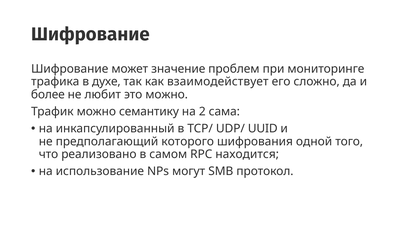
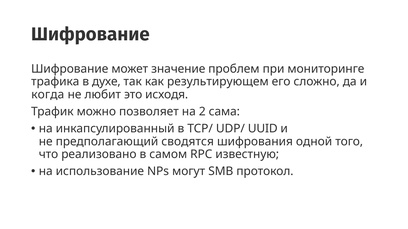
взаимодействует: взаимодействует -> результирующем (218, 82)
более: более -> когда (48, 95)
это можно: можно -> исходя (167, 95)
семантику: семантику -> позволяет (149, 112)
которого: которого -> сводятся (188, 142)
находится: находится -> известную (247, 155)
